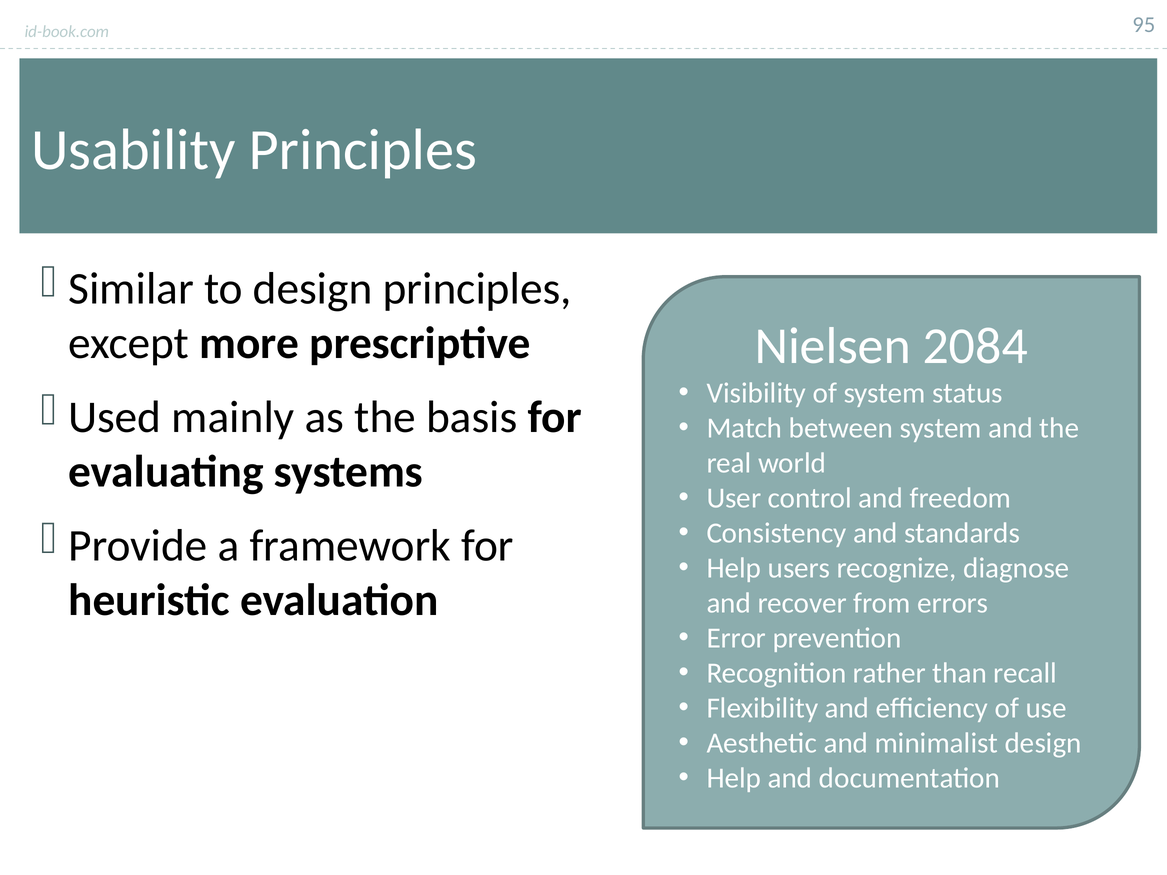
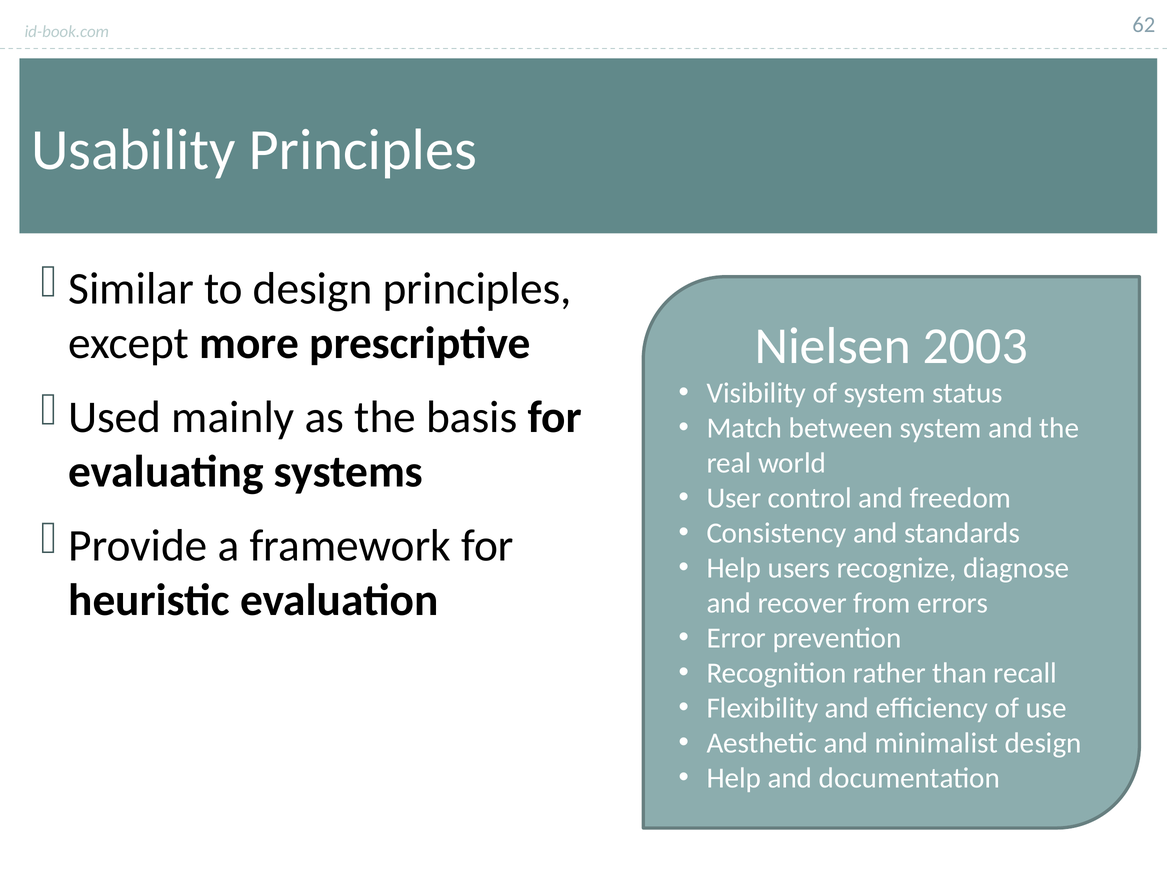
95: 95 -> 62 (1144, 25)
2084: 2084 -> 2003 (975, 346)
